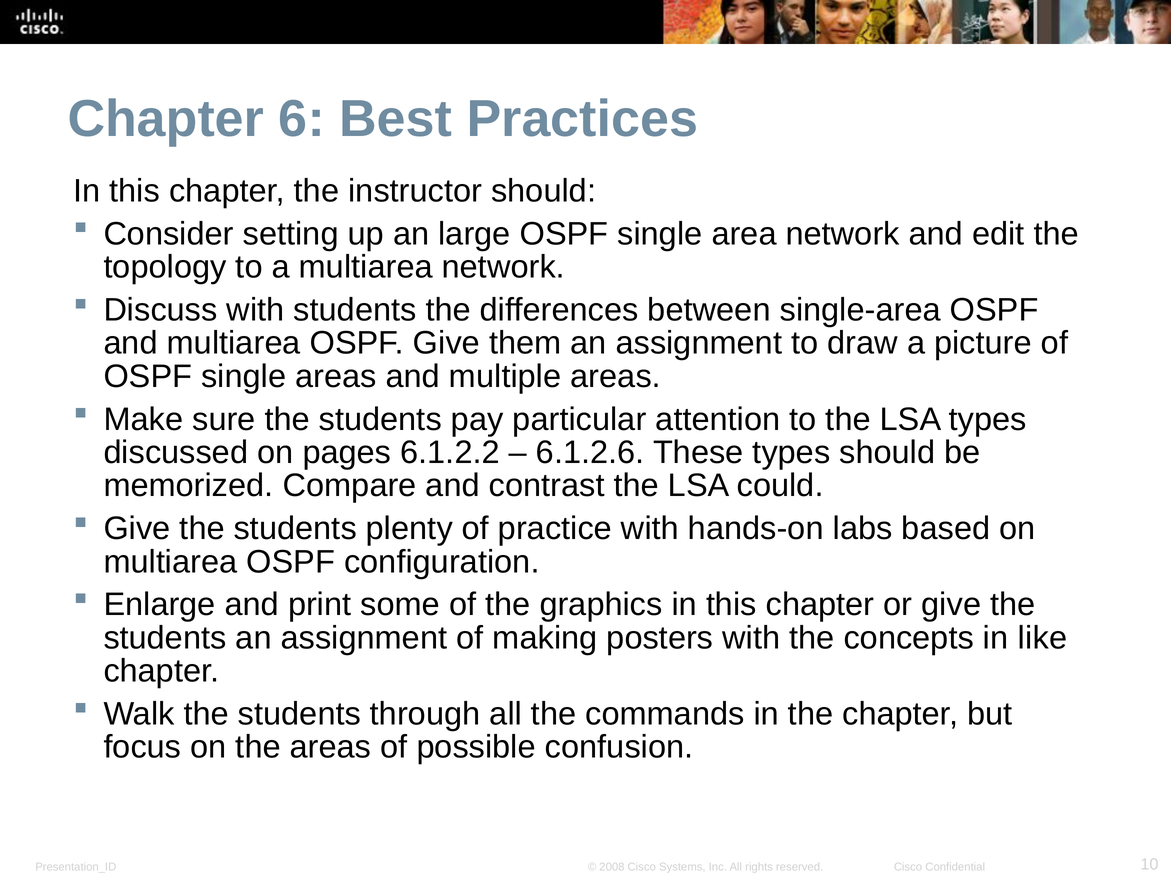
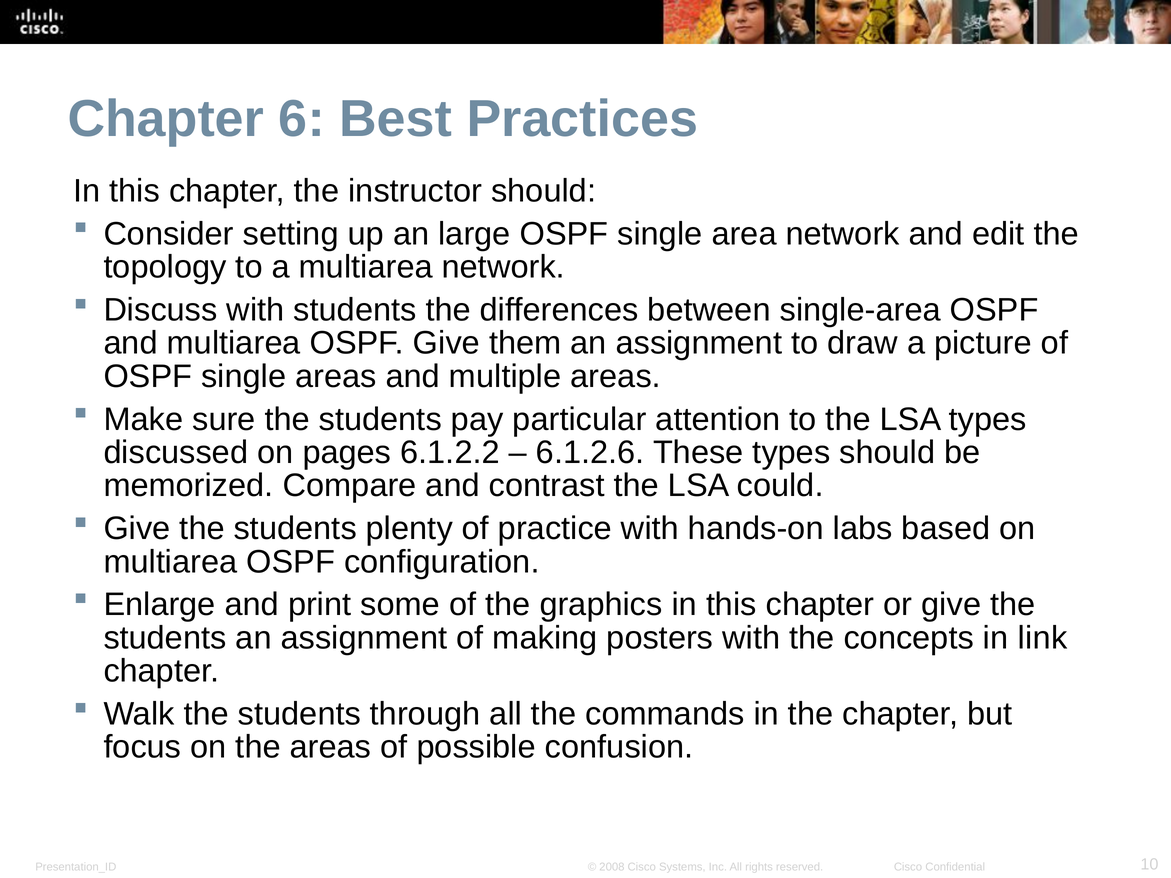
like: like -> link (1042, 638)
